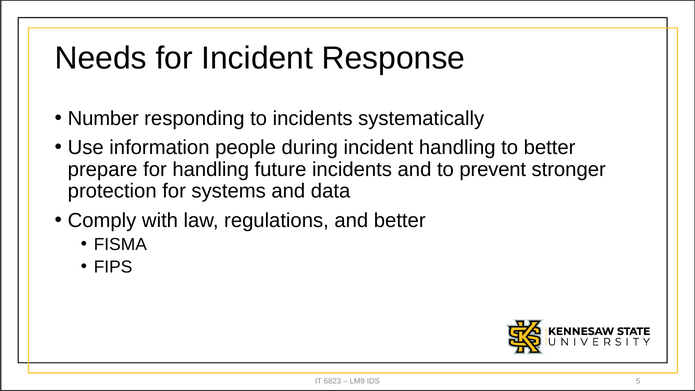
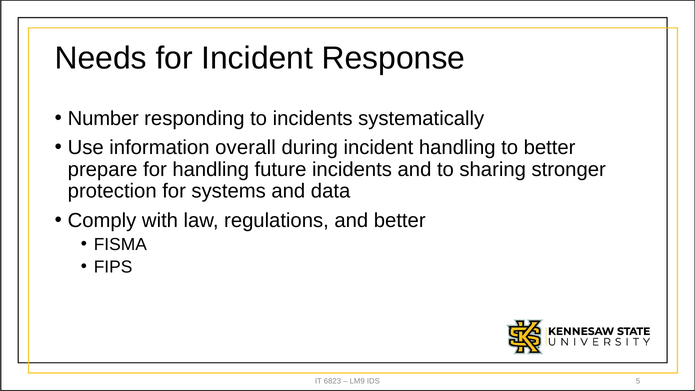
people: people -> overall (246, 147)
prevent: prevent -> sharing (493, 169)
